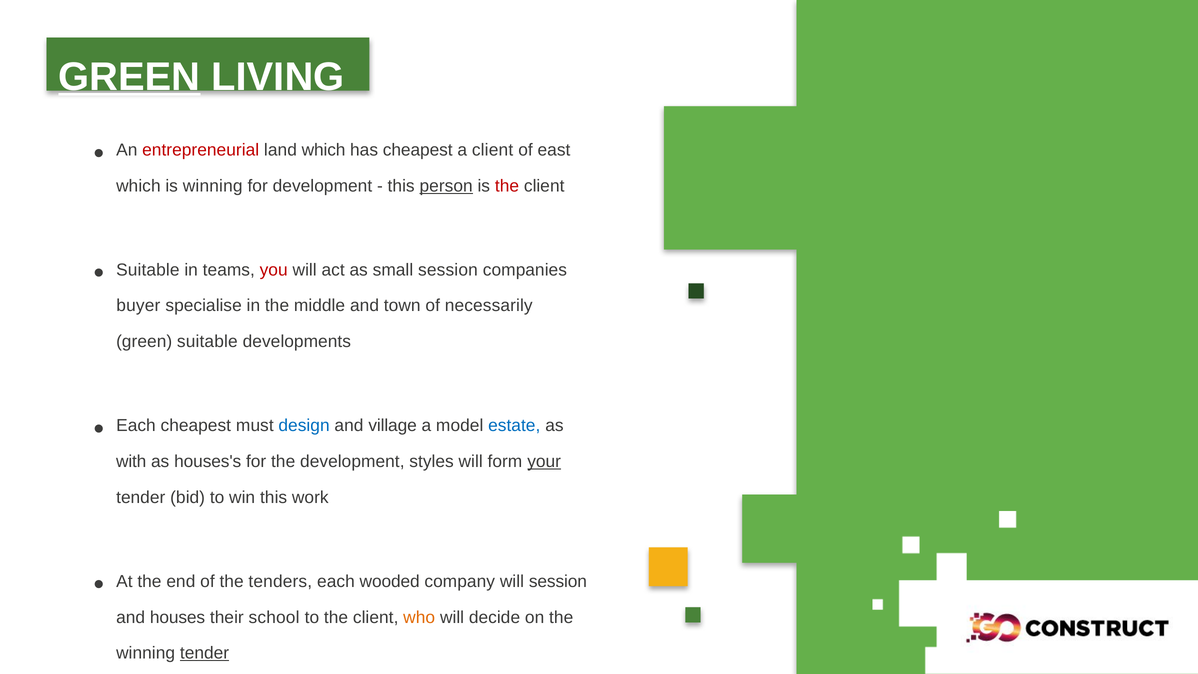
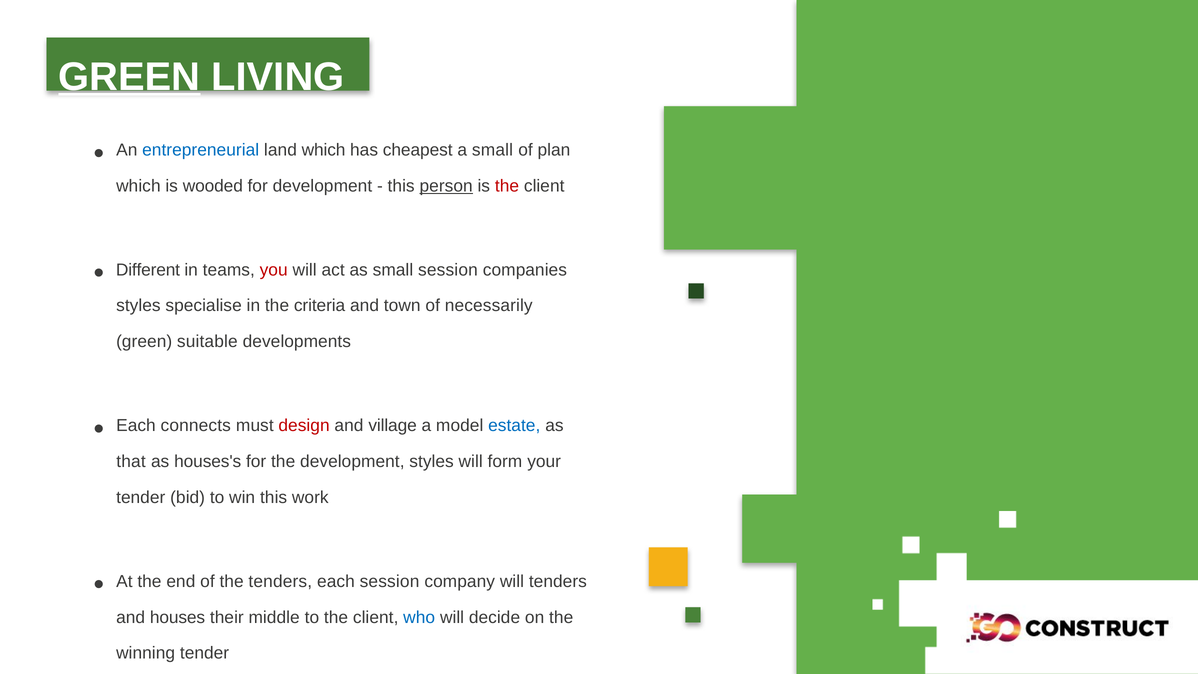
entrepreneurial colour: red -> blue (201, 150)
a client: client -> small (493, 150)
east: east -> plan (554, 150)
is winning: winning -> wooded (213, 186)
Suitable: Suitable -> Different (148, 270)
buyer: buyer -> styles (138, 306)
in the middle: middle -> criteria (320, 306)
Each cheapest: cheapest -> connects (196, 426)
design colour: blue -> red (304, 426)
with: with -> that (131, 461)
your underline: present -> none (544, 461)
each wooded: wooded -> session (390, 581)
will session: session -> tenders (558, 581)
school: school -> middle (274, 617)
who colour: orange -> blue (419, 617)
tender underline: present -> none (205, 653)
